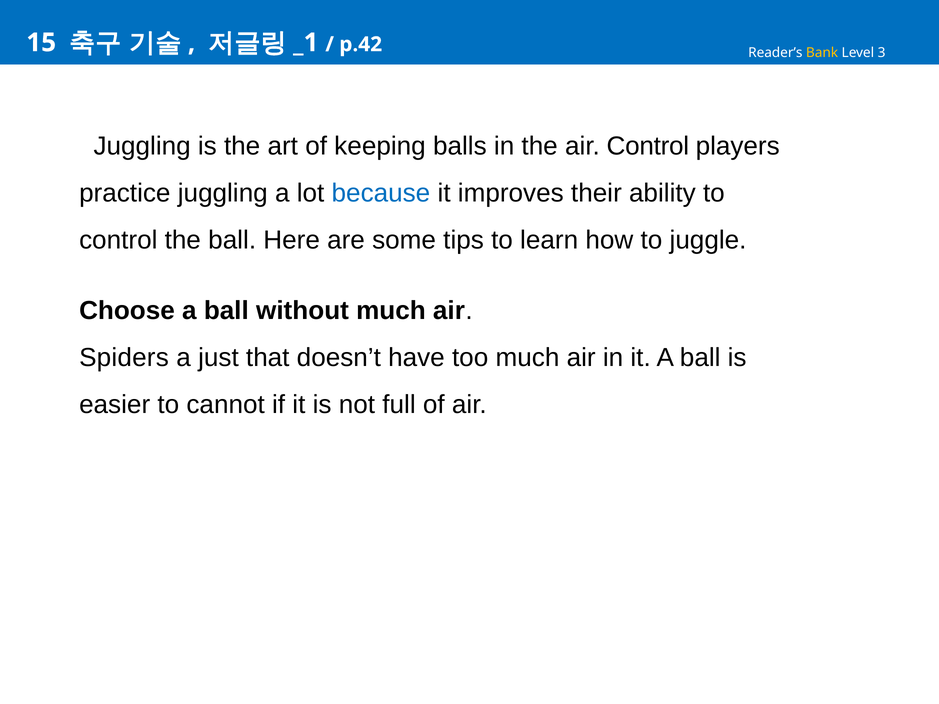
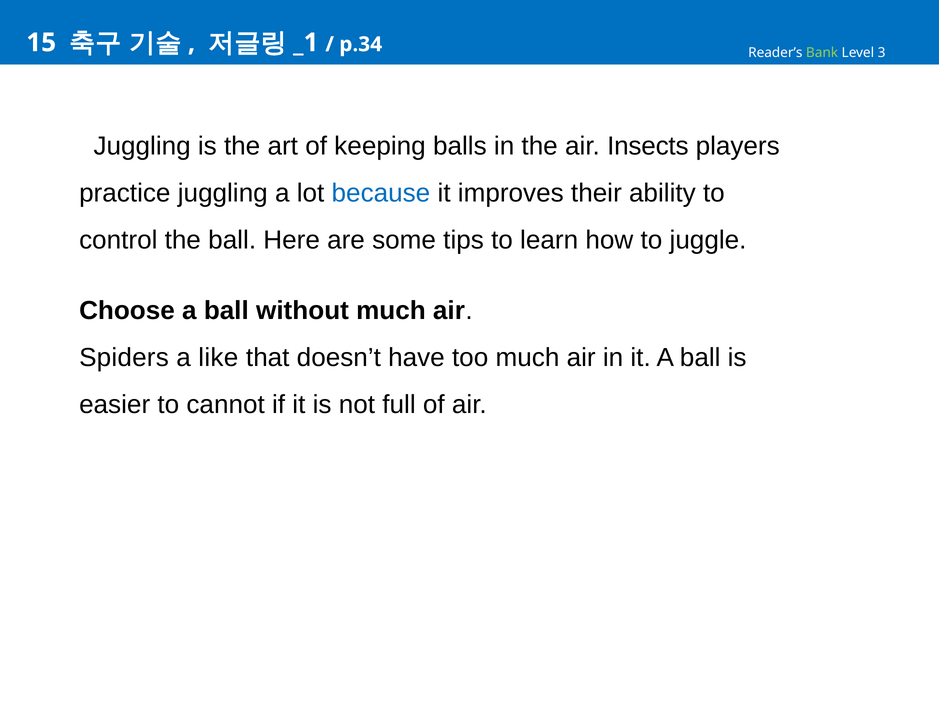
p.42: p.42 -> p.34 (361, 44)
Bank colour: yellow -> light green (822, 53)
air Control: Control -> Insects (648, 146)
just: just -> like (218, 358)
